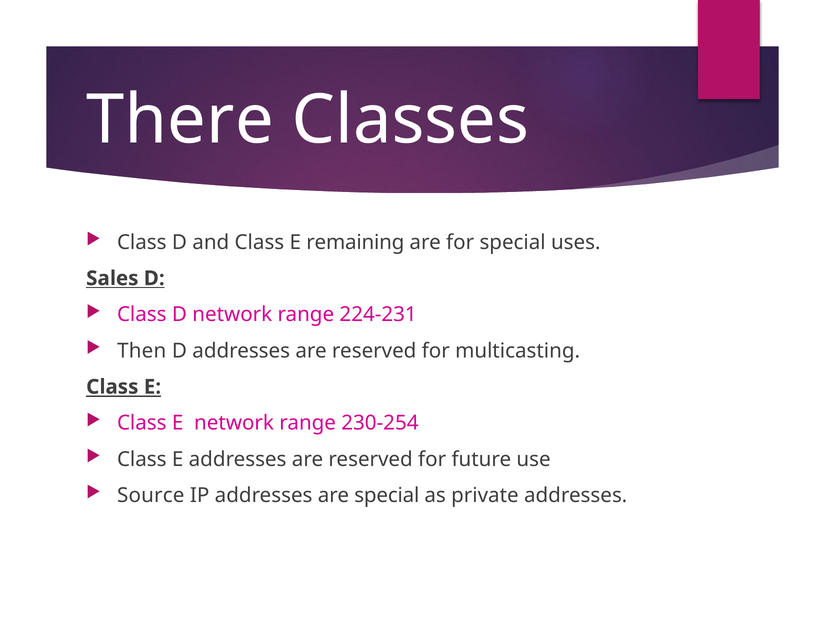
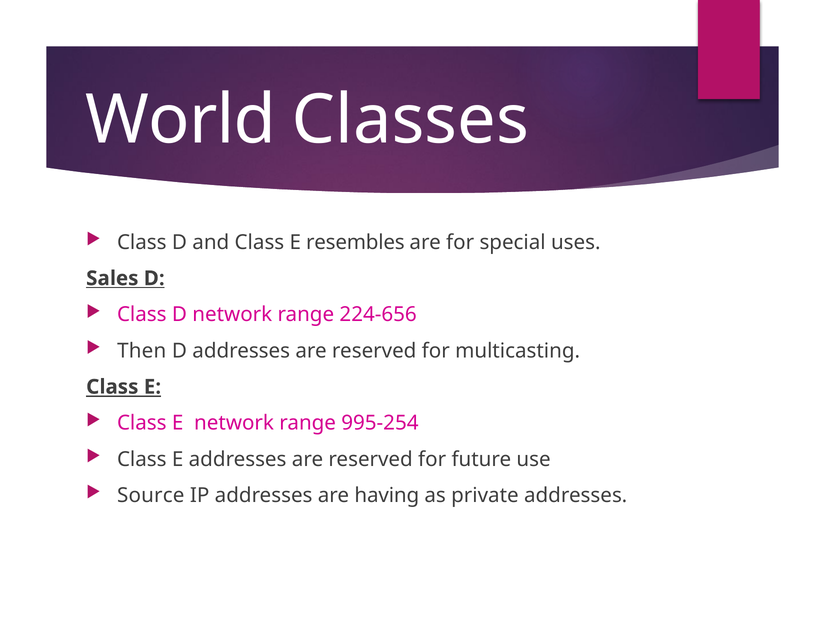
There: There -> World (181, 120)
remaining: remaining -> resembles (355, 242)
224-231: 224-231 -> 224-656 (378, 315)
230-254: 230-254 -> 995-254 (380, 423)
are special: special -> having (387, 495)
